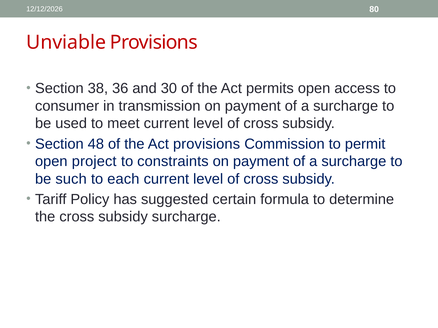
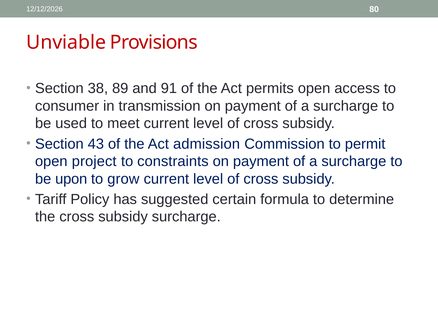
36: 36 -> 89 (120, 89)
30: 30 -> 91 (169, 89)
48: 48 -> 43 (96, 144)
Act provisions: provisions -> admission (207, 144)
such: such -> upon (71, 179)
each: each -> grow (123, 179)
